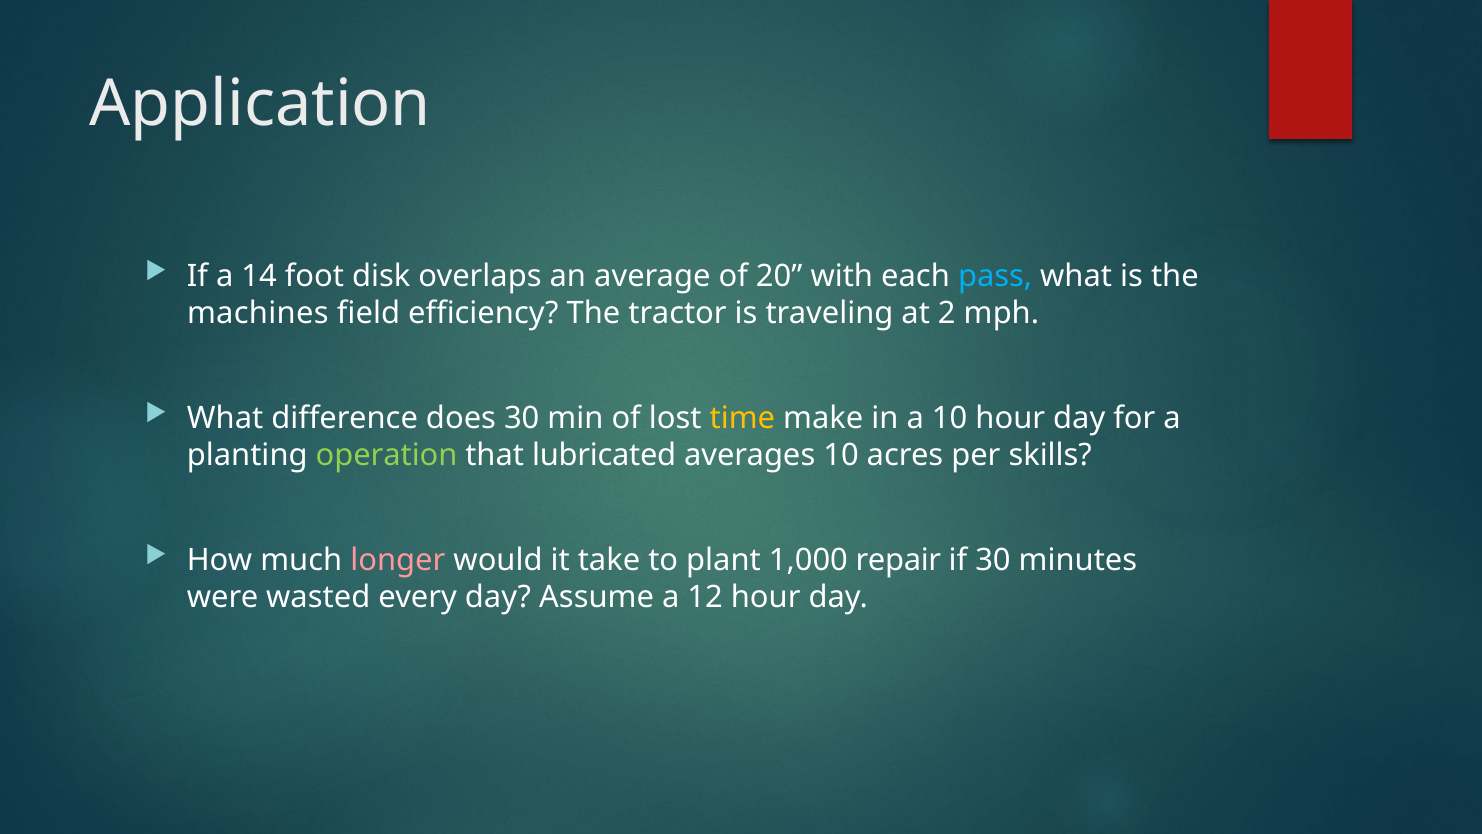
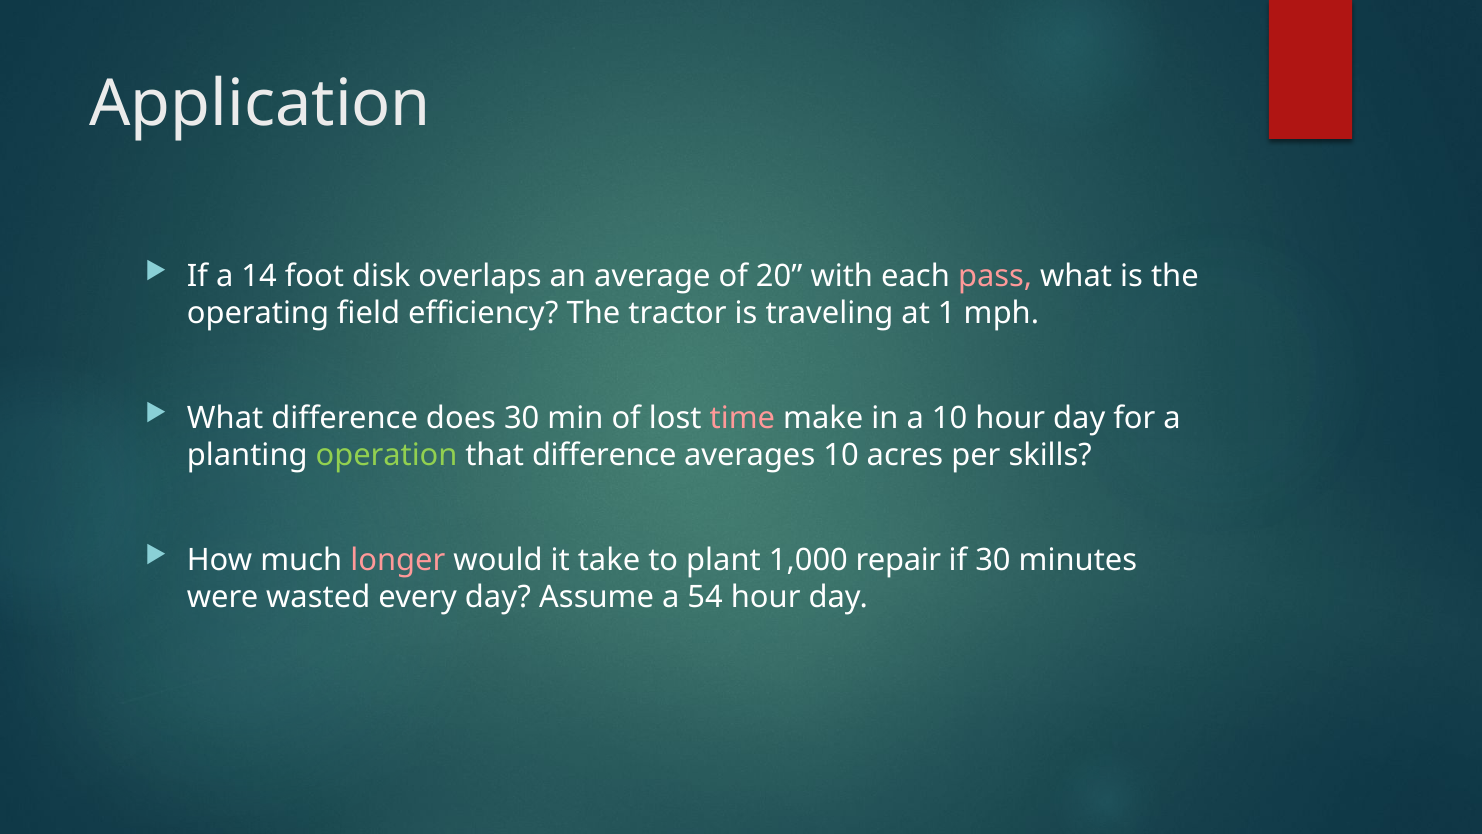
pass colour: light blue -> pink (995, 276)
machines: machines -> operating (258, 313)
2: 2 -> 1 (947, 313)
time colour: yellow -> pink (742, 418)
that lubricated: lubricated -> difference (604, 455)
12: 12 -> 54 (705, 597)
